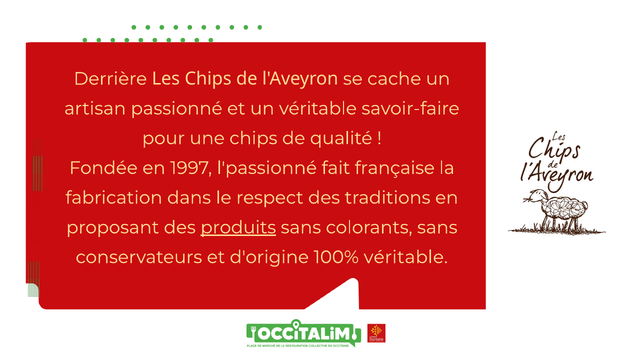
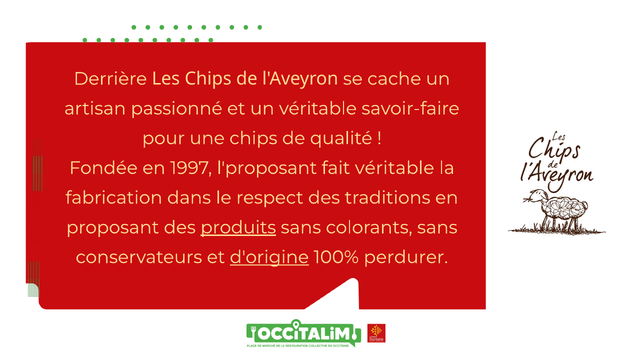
l'passionné: l'passionné -> l'proposant (267, 168)
fait française: française -> véritable (395, 168)
d'origine underline: none -> present (269, 257)
100% véritable: véritable -> perdurer (406, 257)
